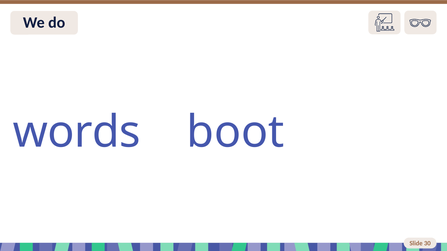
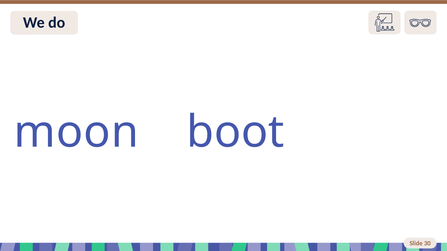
words: words -> moon (76, 132)
